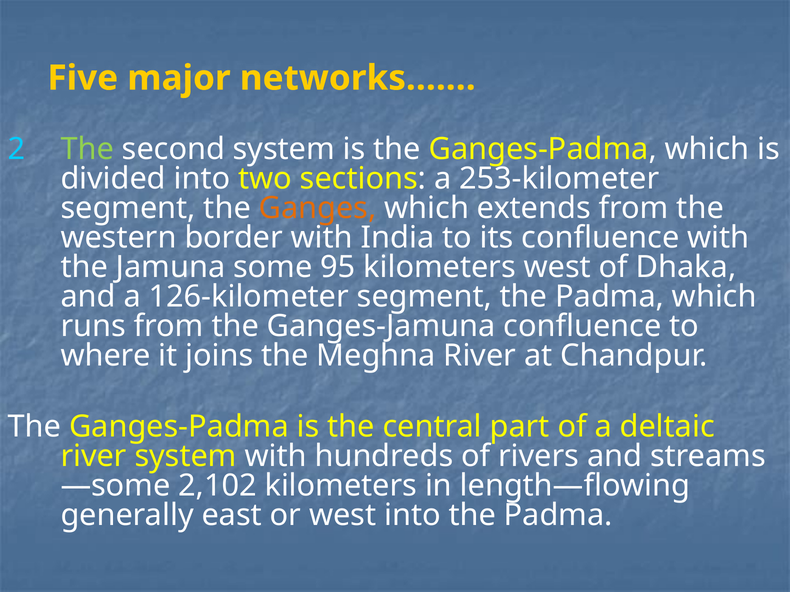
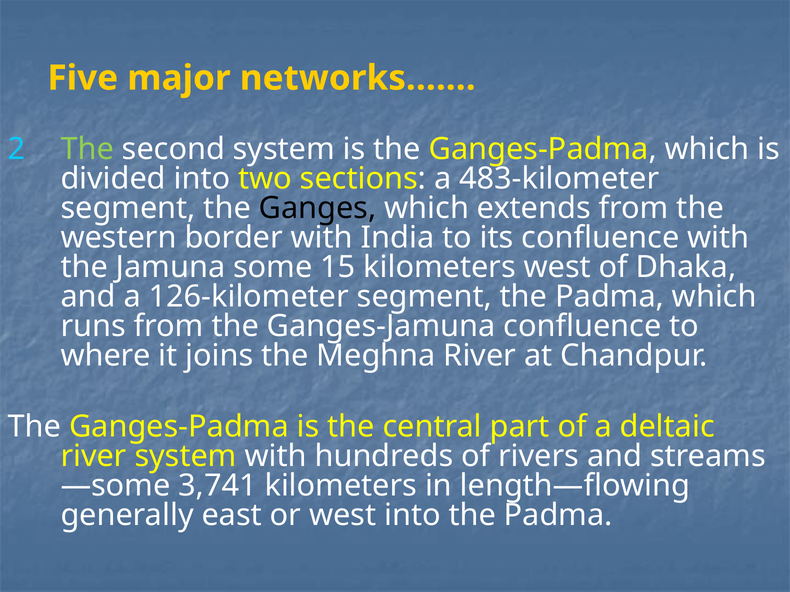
253-kilometer: 253-kilometer -> 483-kilometer (559, 179)
Ganges colour: orange -> black (318, 208)
95: 95 -> 15 (338, 267)
2,102: 2,102 -> 3,741 (218, 486)
